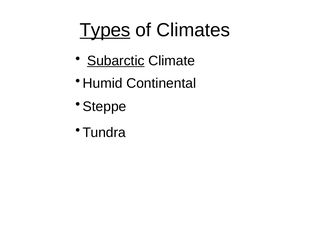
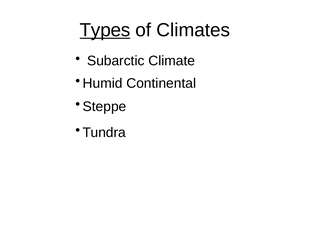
Subarctic underline: present -> none (116, 61)
